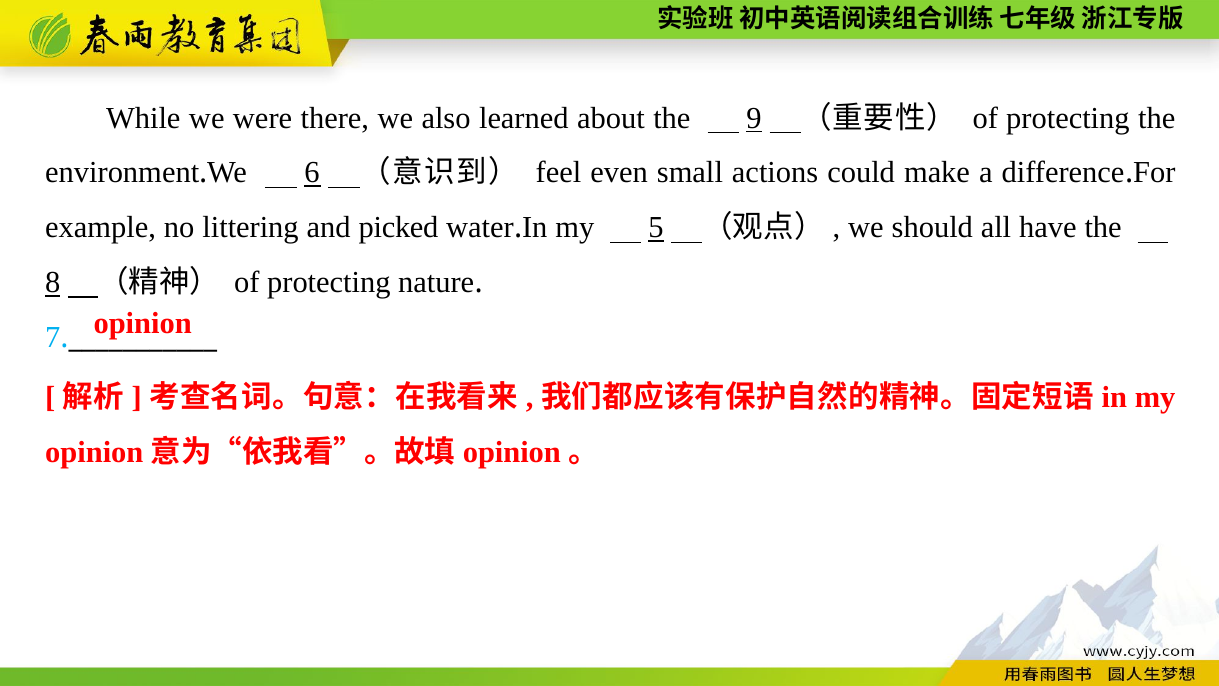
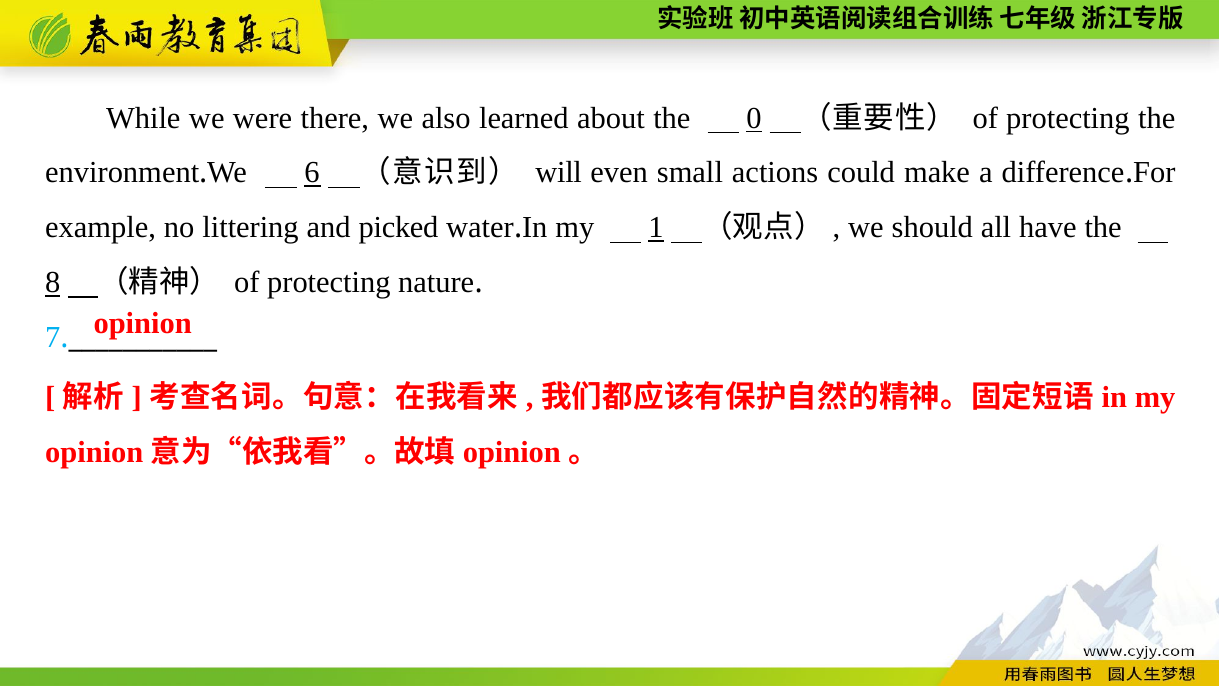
9: 9 -> 0 (754, 118)
feel: feel -> will (559, 173)
5: 5 -> 1 (656, 228)
